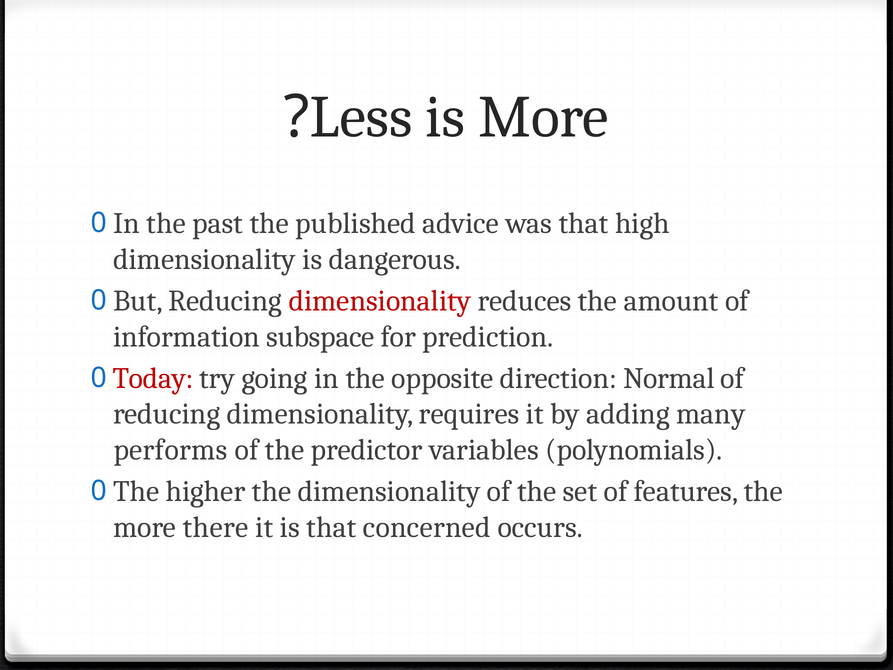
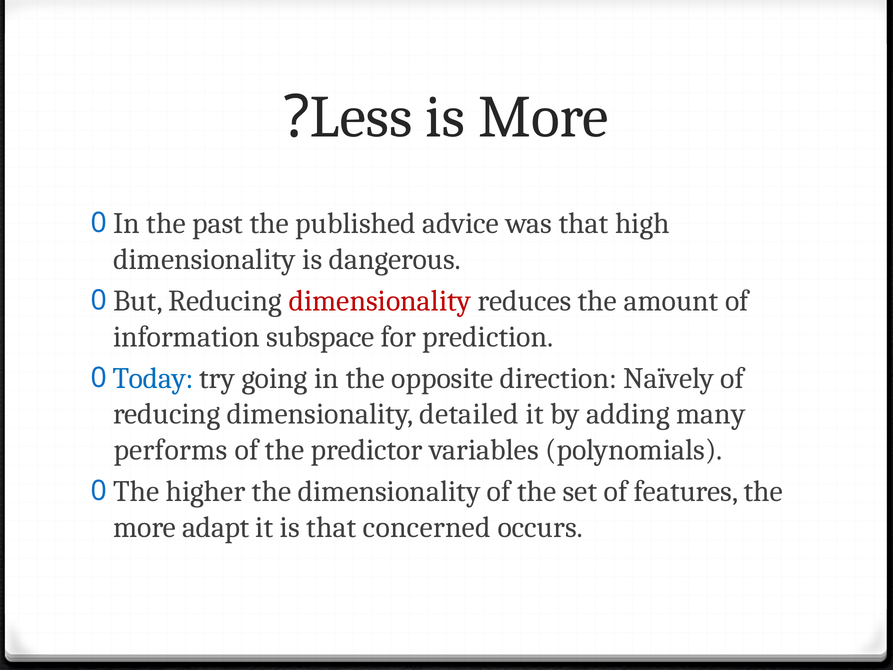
Today colour: red -> blue (153, 378)
Normal: Normal -> Naïvely (669, 378)
requires: requires -> detailed (469, 414)
there: there -> adapt (216, 527)
